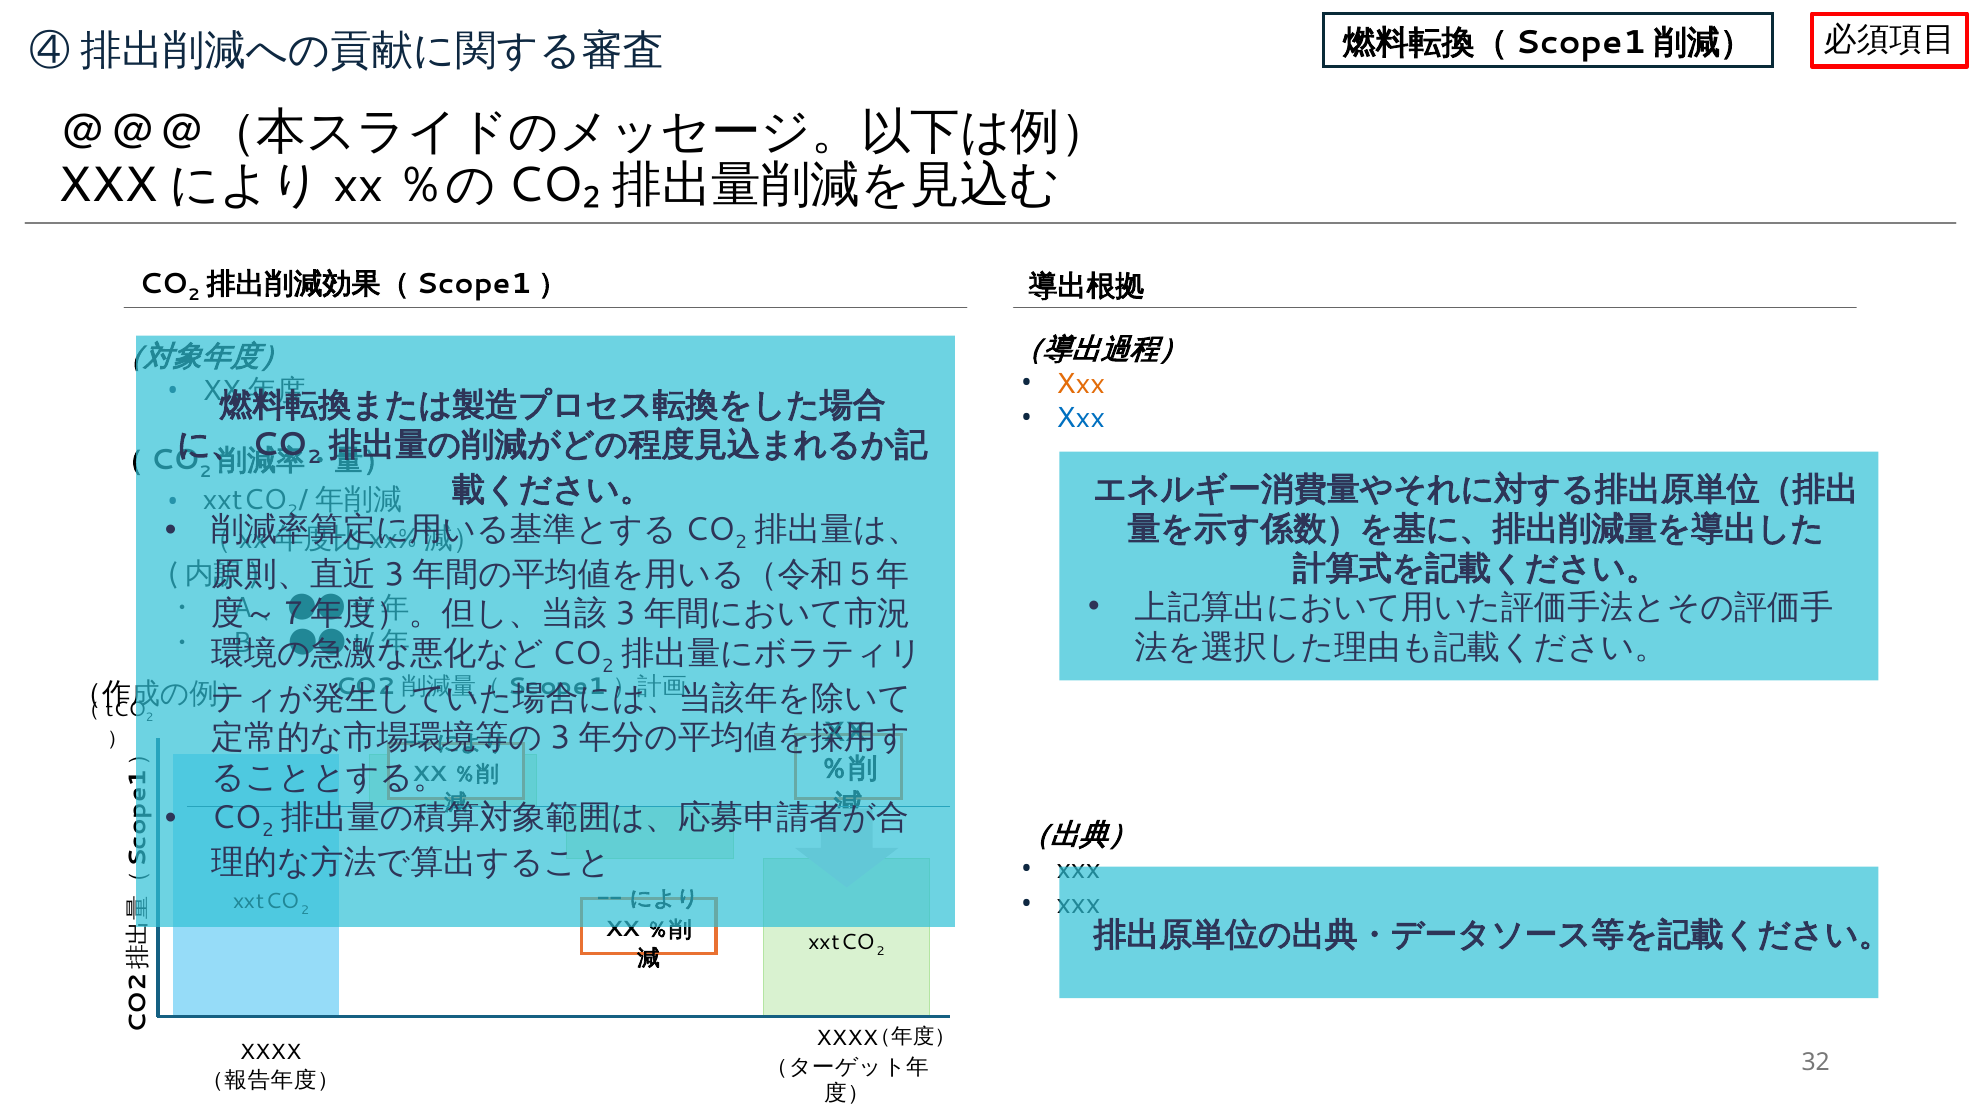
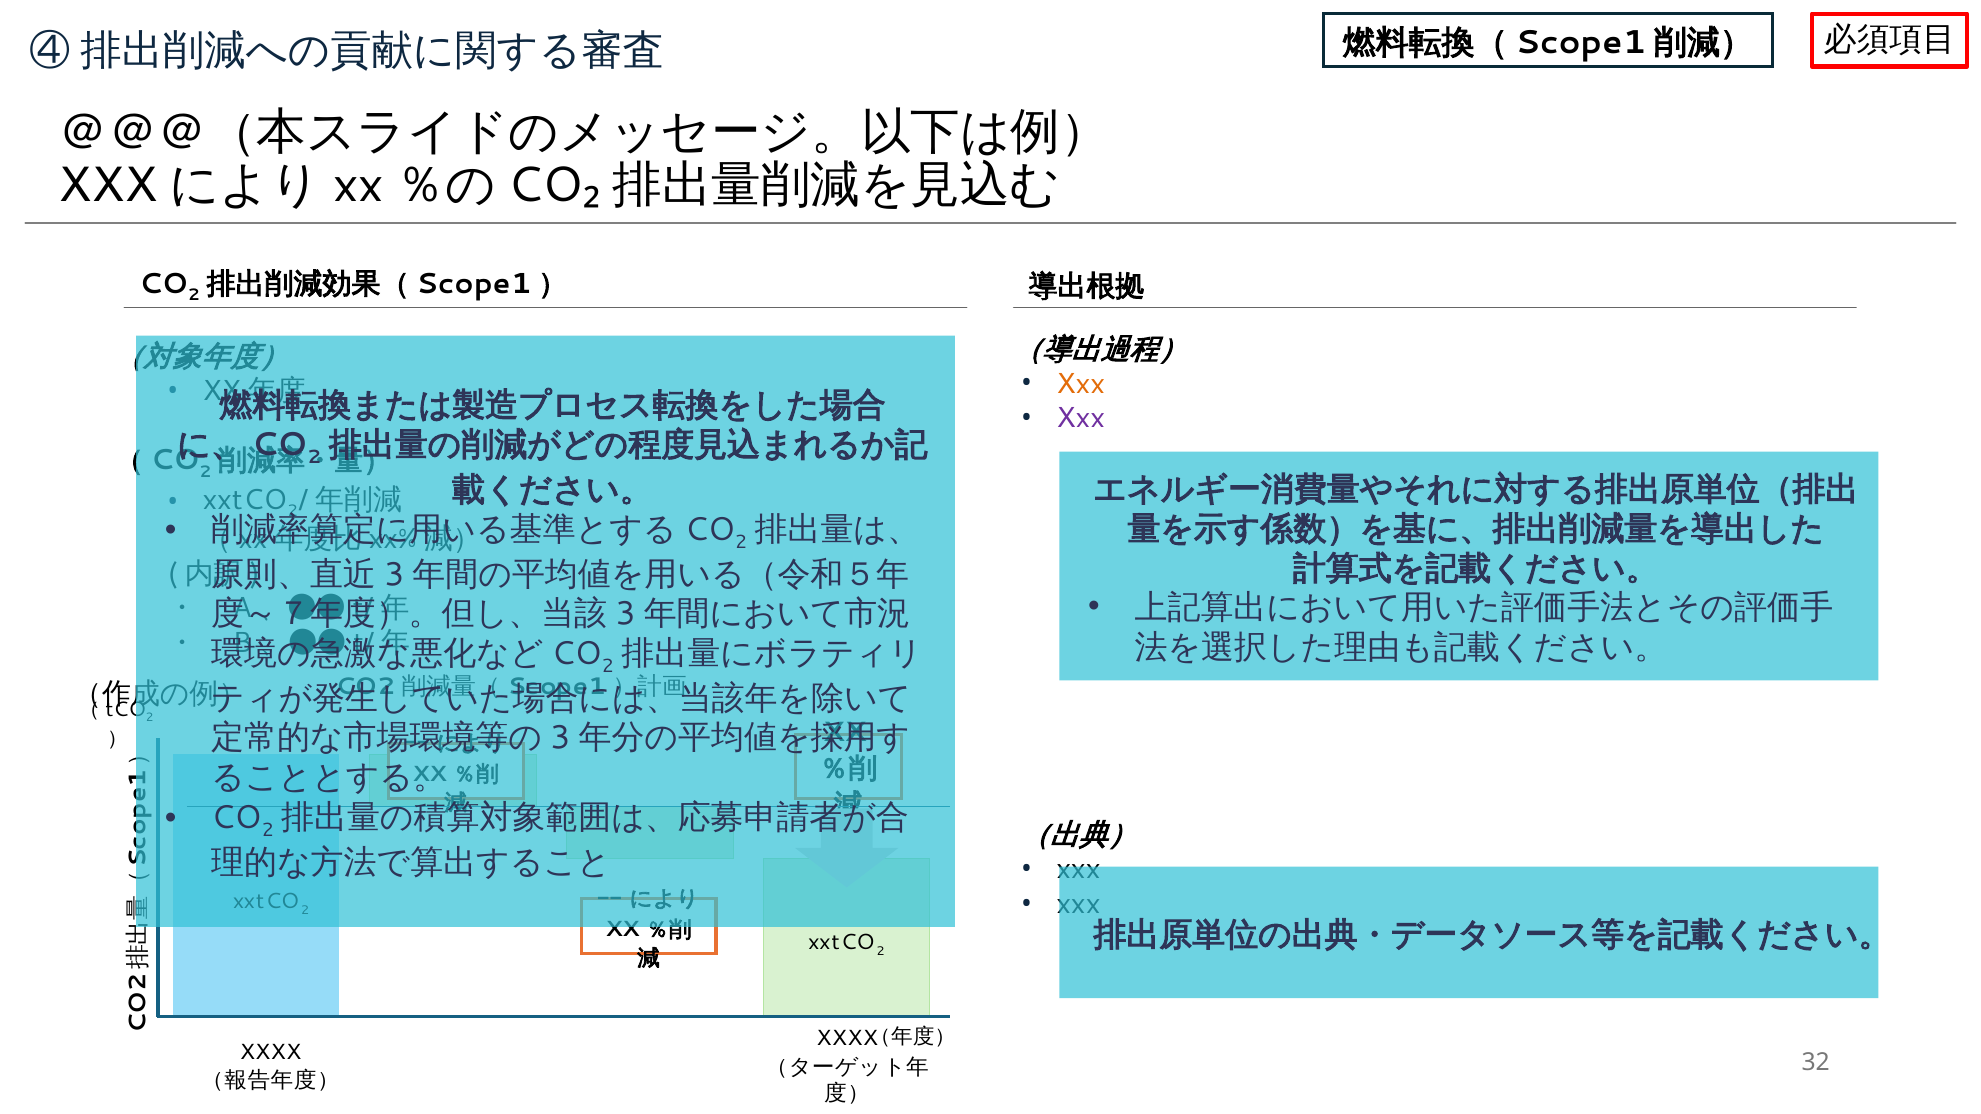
Xxx colour: blue -> purple (1081, 419)
